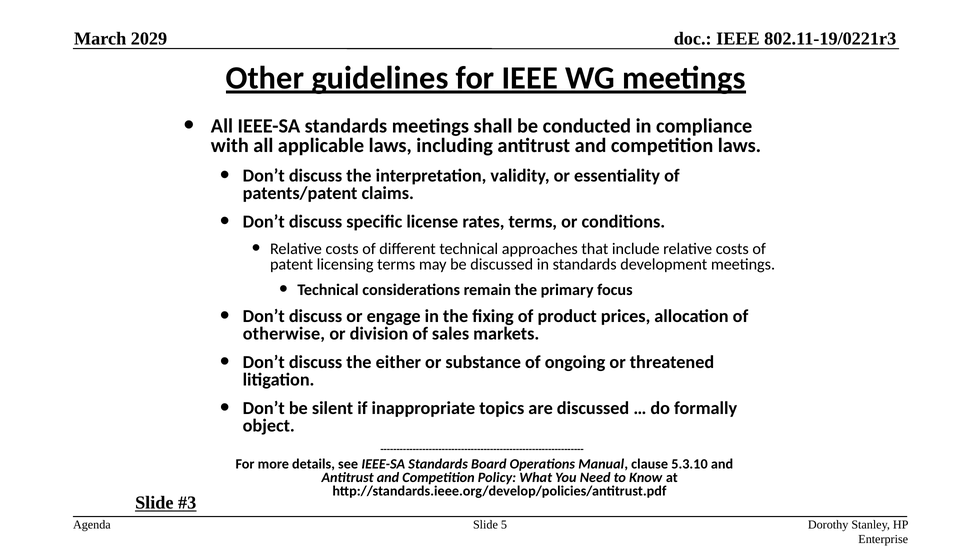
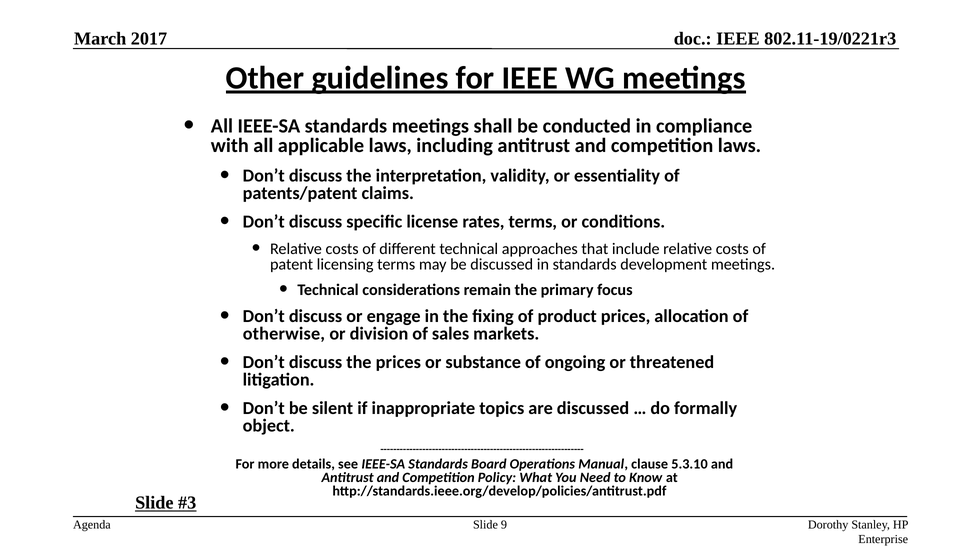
2029: 2029 -> 2017 (149, 39)
the either: either -> prices (398, 362)
5: 5 -> 9 (504, 524)
